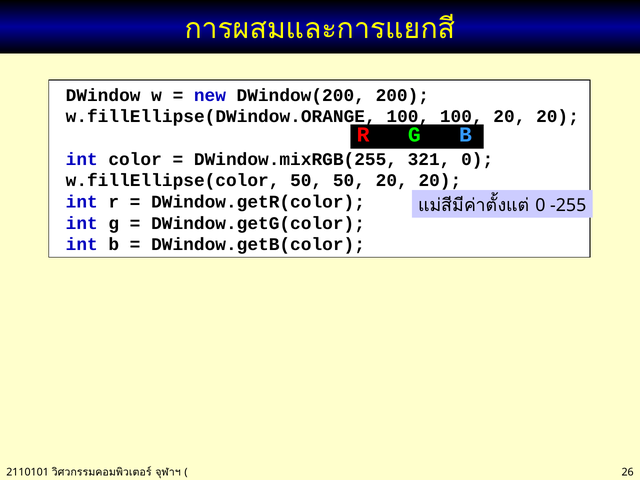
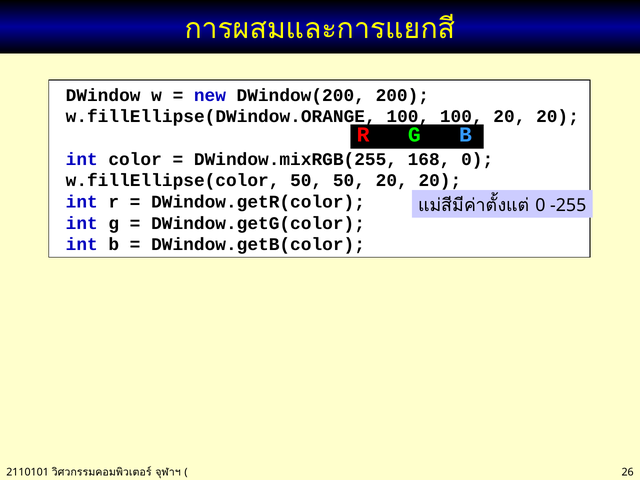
321: 321 -> 168 (429, 159)
